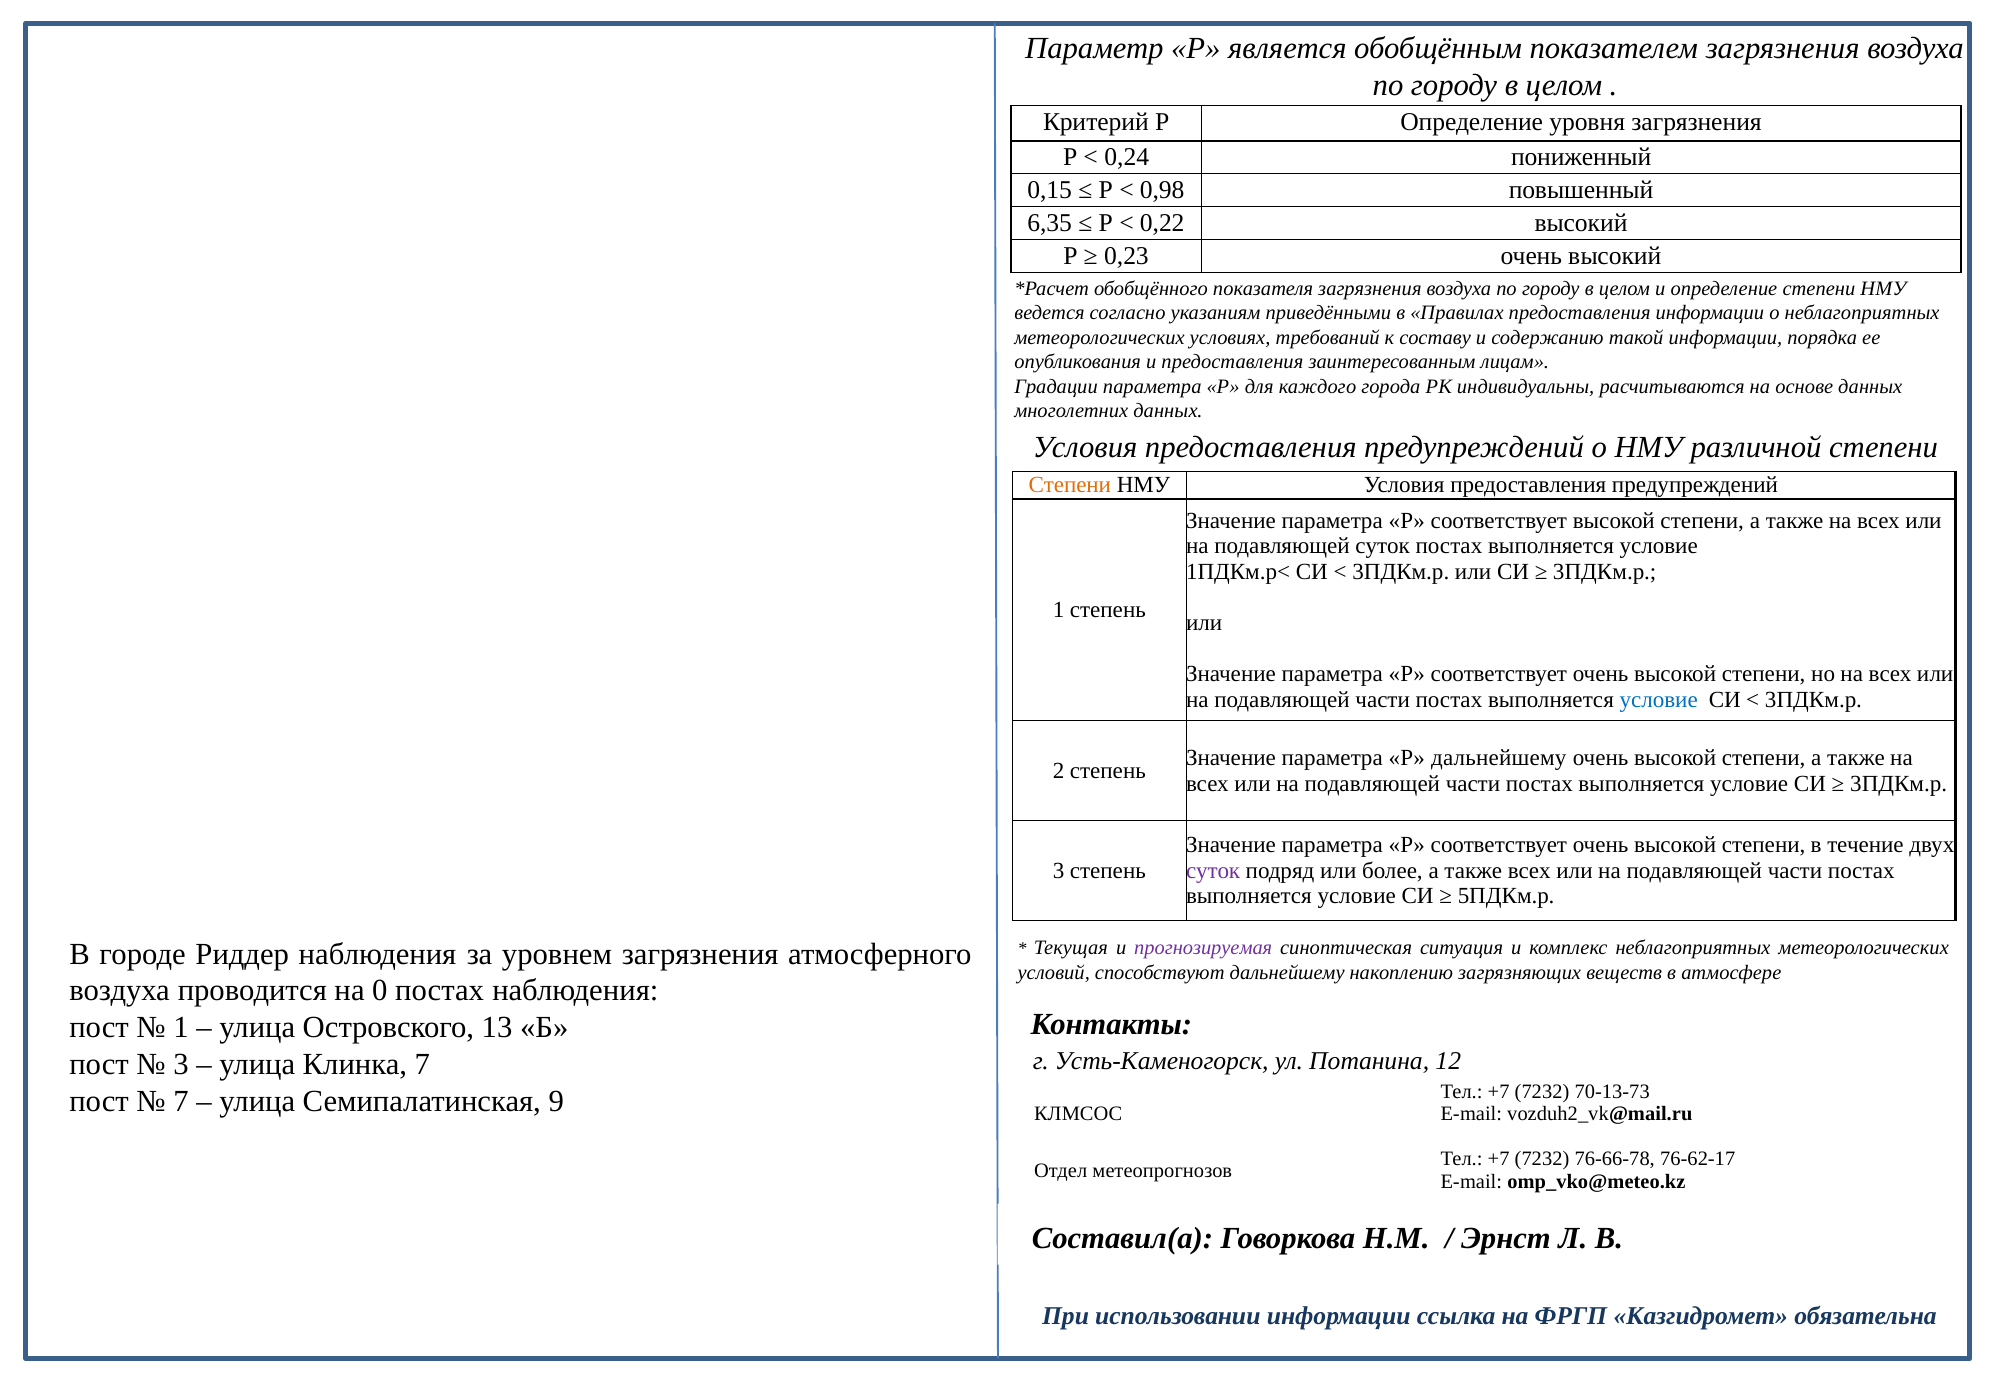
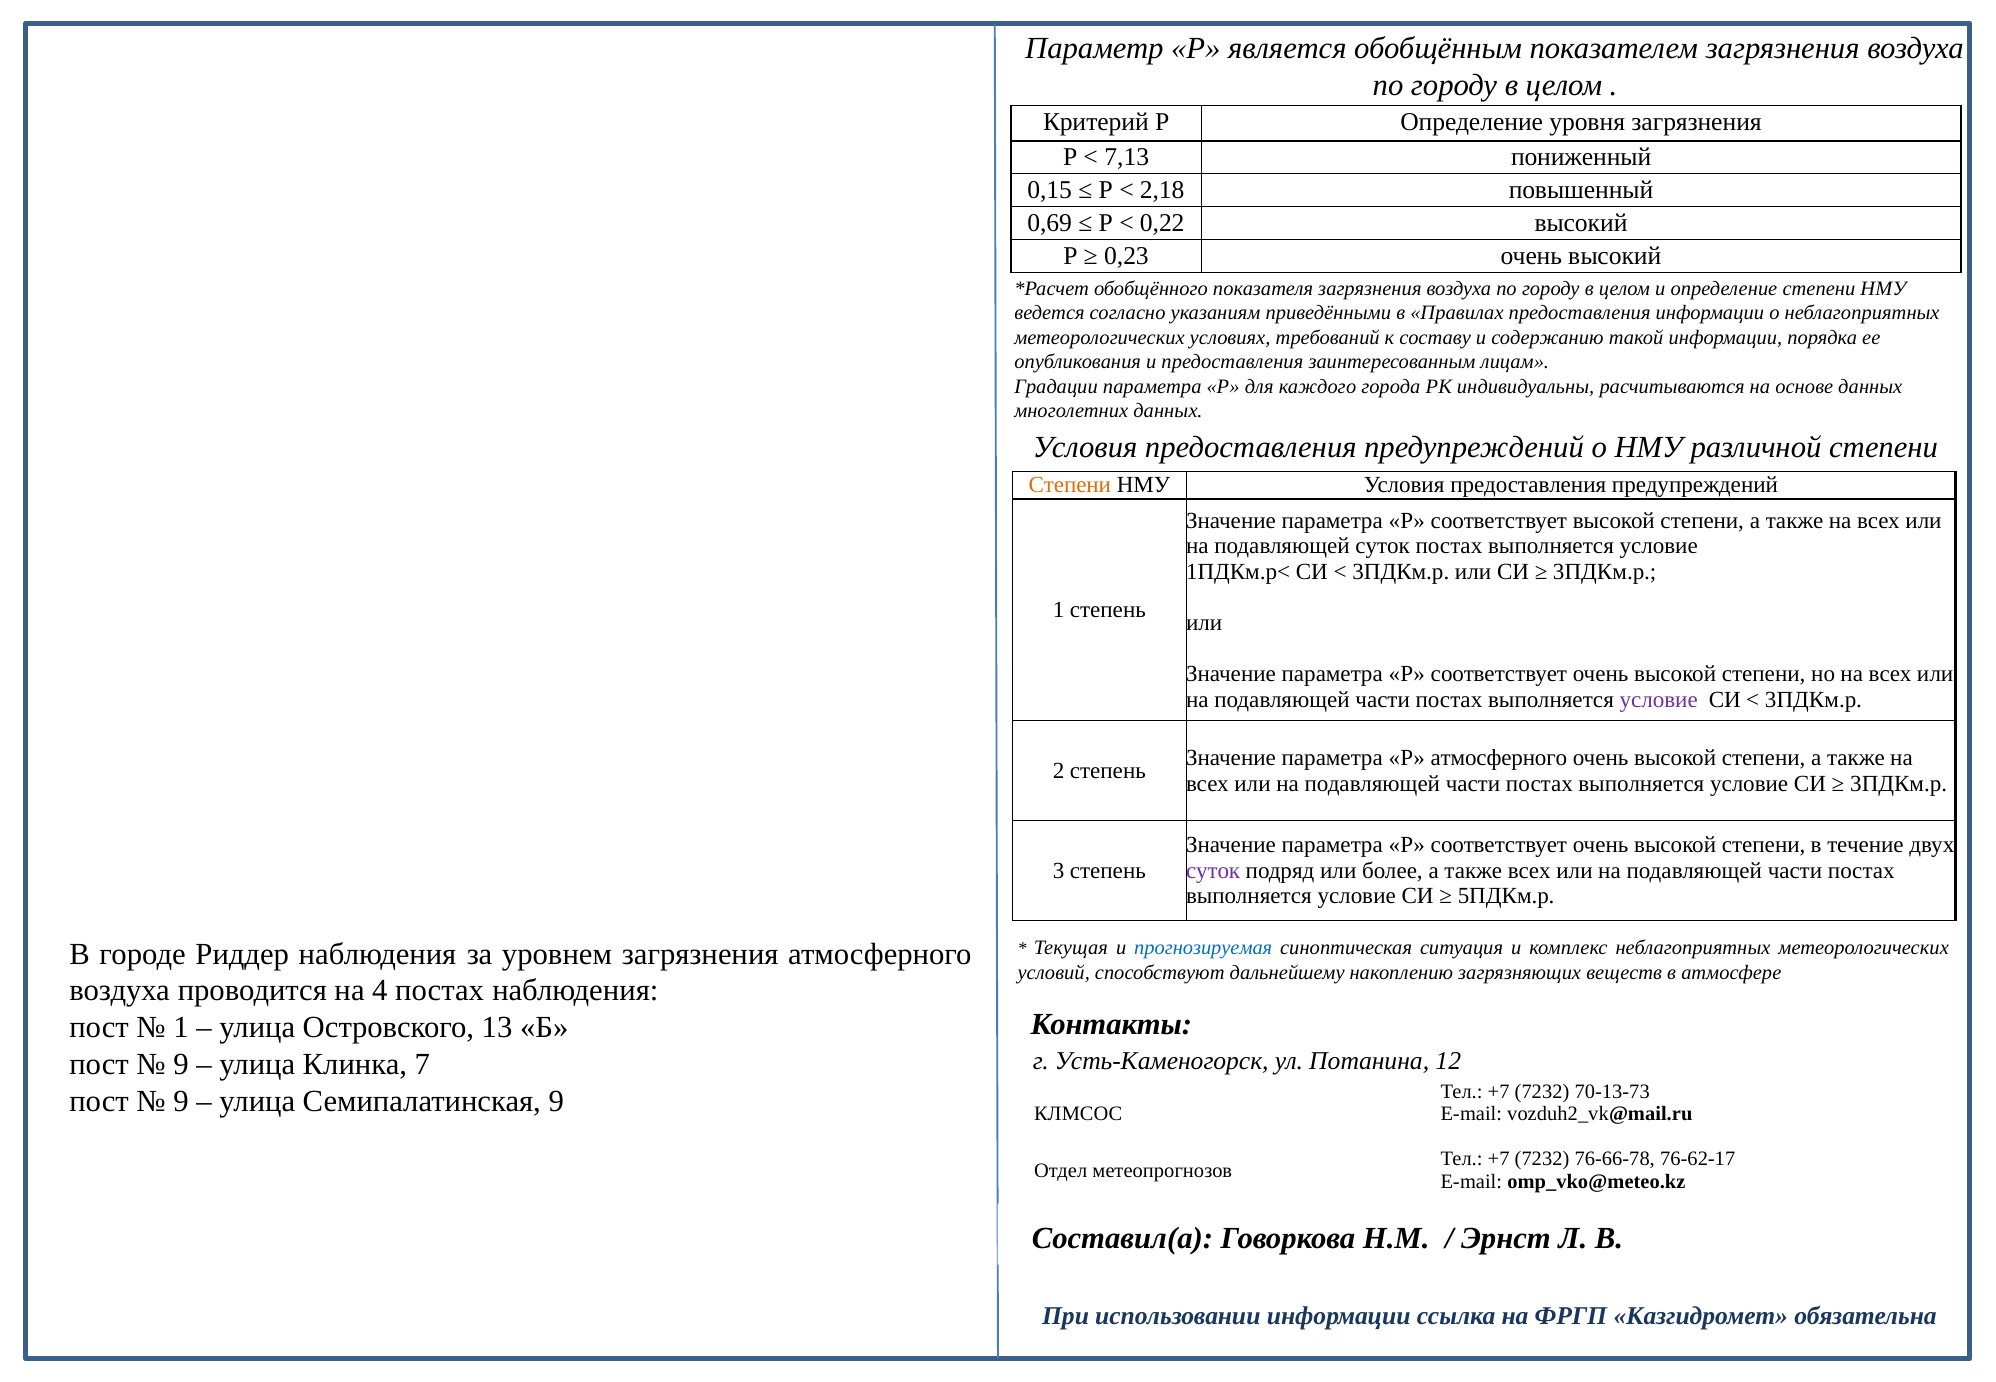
0,24: 0,24 -> 7,13 (1127, 157)
0,98: 0,98 -> 2,18 (1162, 190)
6,35: 6,35 -> 0,69 (1050, 223)
условие colour: blue -> purple (1659, 699)
Р дальнейшему: дальнейшему -> атмосферного (1499, 758)
прогнозируемая colour: purple -> blue (1203, 948)
0: 0 -> 4 (380, 991)
3: 3 -> 9 (181, 1064)
7: 7 -> 9 (181, 1101)
